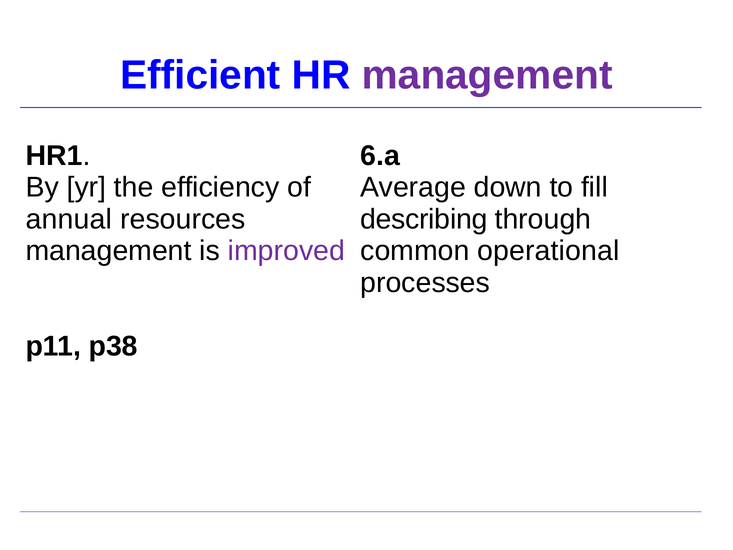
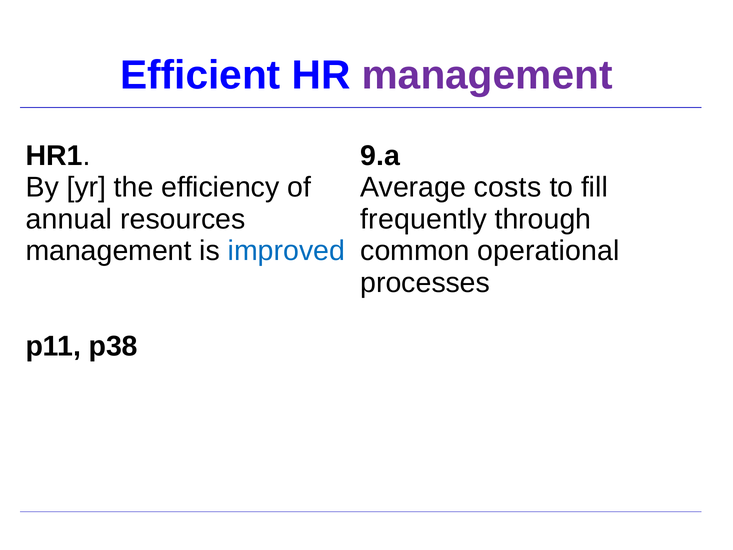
6.a: 6.a -> 9.a (380, 156)
down: down -> costs (508, 187)
describing: describing -> frequently (424, 219)
improved colour: purple -> blue (286, 251)
